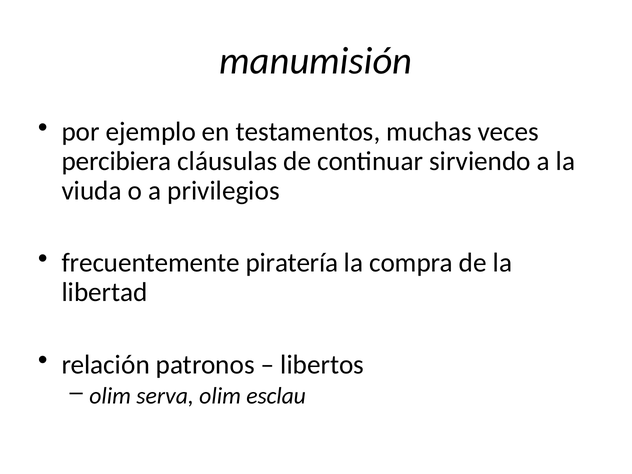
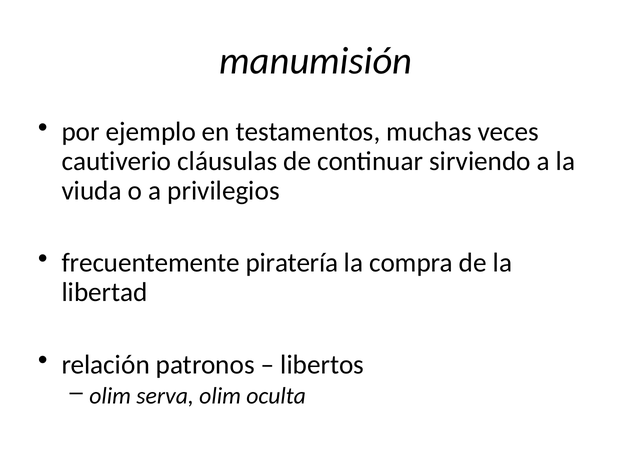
percibiera: percibiera -> cautiverio (116, 161)
esclau: esclau -> oculta (276, 396)
